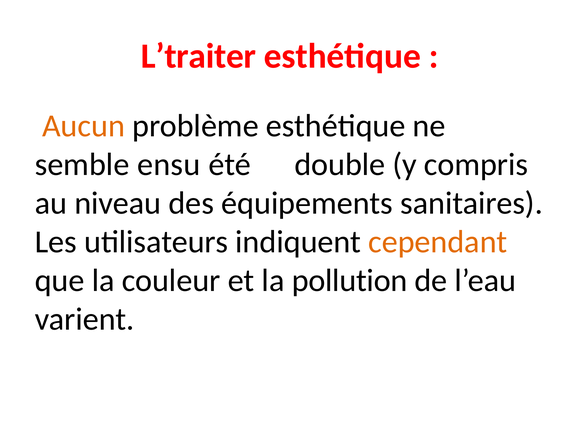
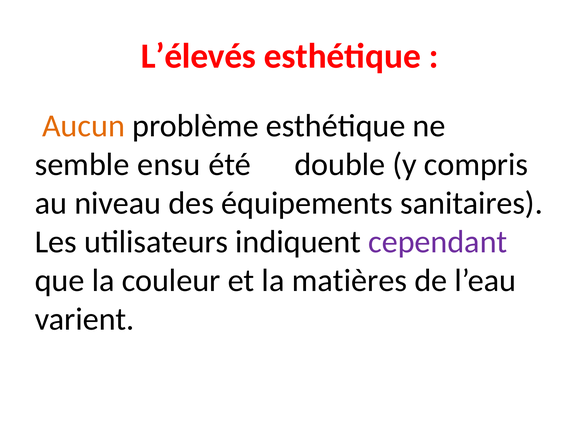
L’traiter: L’traiter -> L’élevés (199, 56)
cependant colour: orange -> purple (438, 242)
pollution: pollution -> matières (349, 281)
